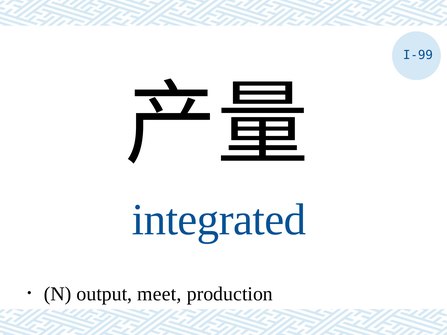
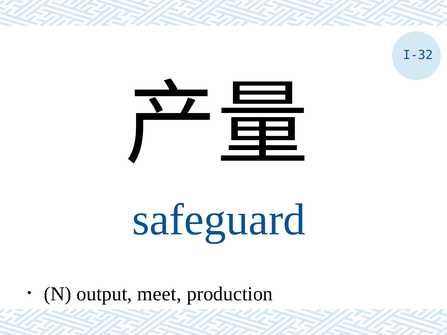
I-99: I-99 -> I-32 (418, 55)
integrated: integrated -> safeguard (219, 220)
